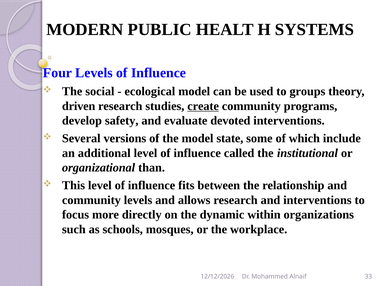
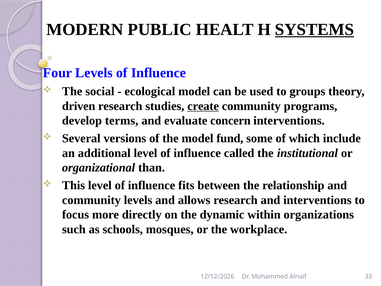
SYSTEMS underline: none -> present (314, 29)
safety: safety -> terms (122, 121)
devoted: devoted -> concern (230, 121)
state: state -> fund (230, 138)
